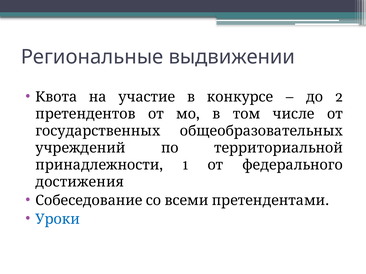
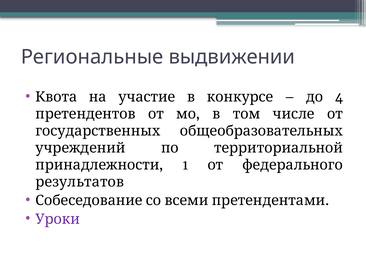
2: 2 -> 4 (339, 97)
достижения: достижения -> результатов (80, 182)
Уроки colour: blue -> purple (58, 219)
